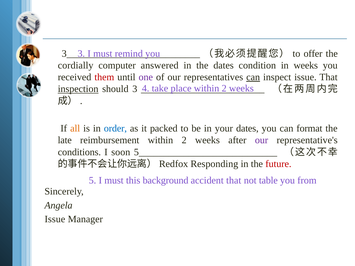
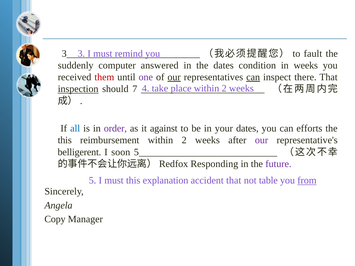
offer: offer -> fault (313, 54)
cordially: cordially -> suddenly (76, 65)
our underline: none -> present (174, 77)
inspect issue: issue -> there (305, 77)
should 3: 3 -> 7 (135, 89)
all colour: orange -> blue (75, 129)
order colour: blue -> purple (115, 129)
packed: packed -> against (164, 129)
format: format -> efforts (309, 129)
late: late -> this (65, 140)
conditions: conditions -> belligerent (79, 152)
future colour: red -> purple (278, 164)
background: background -> explanation (166, 181)
from underline: none -> present (307, 181)
Issue: Issue -> Copy (55, 219)
